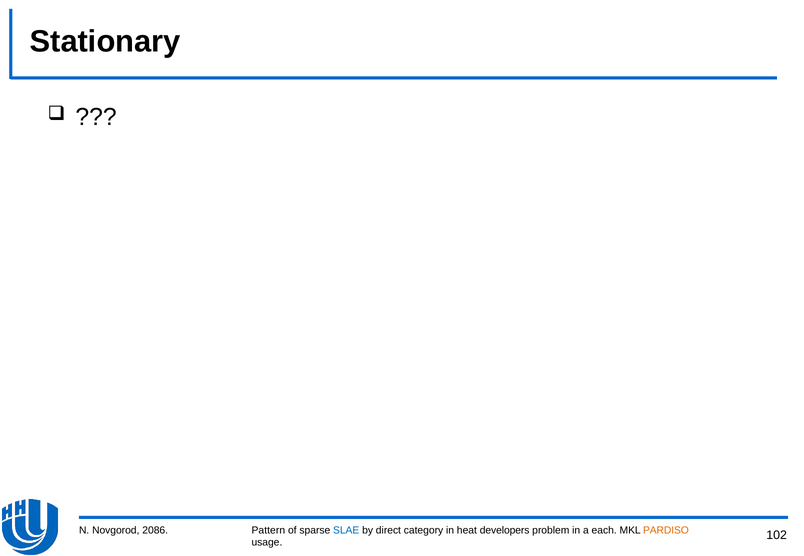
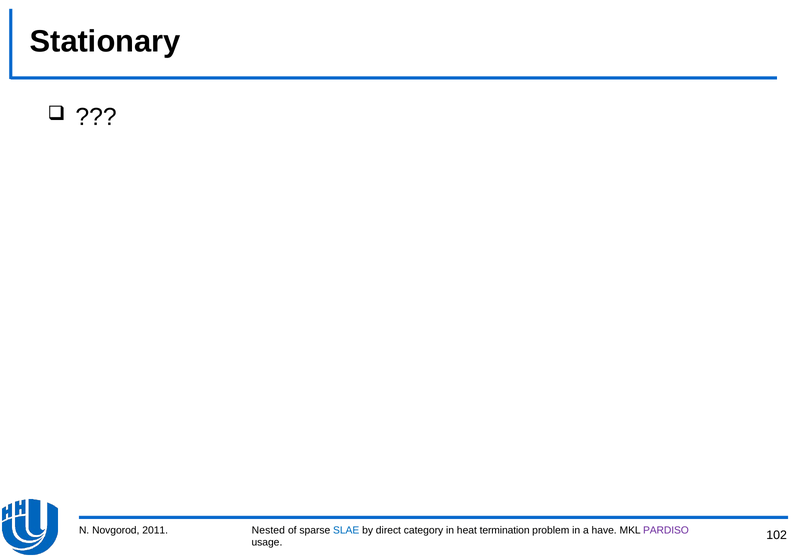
2086: 2086 -> 2011 (155, 531)
Pattern: Pattern -> Nested (268, 531)
developers: developers -> termination (505, 531)
each: each -> have (604, 531)
PARDISO colour: orange -> purple (666, 531)
